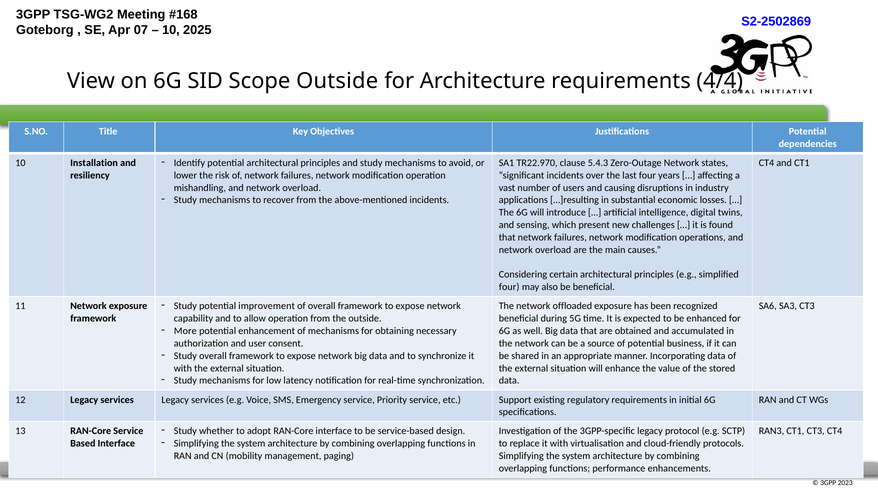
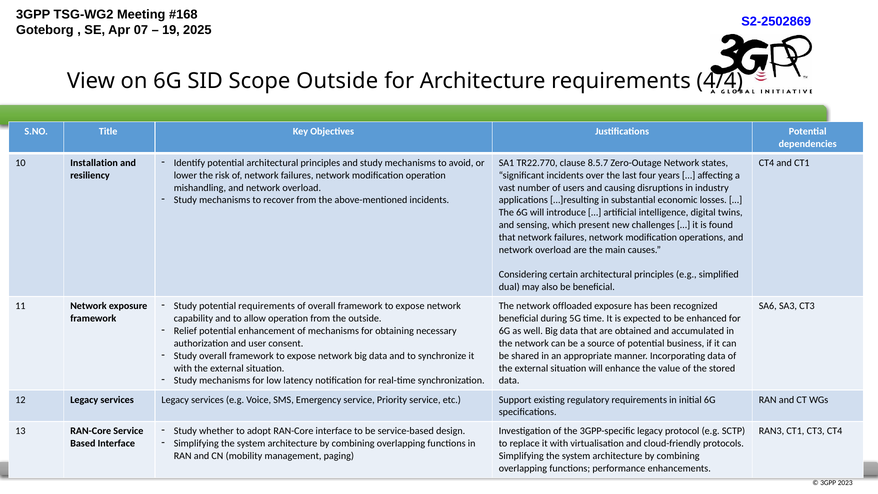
10: 10 -> 19 (171, 30)
TR22.970: TR22.970 -> TR22.770 (537, 163)
5.4.3: 5.4.3 -> 8.5.7 (598, 163)
four: four -> dual (509, 287)
potential improvement: improvement -> requirements (267, 306)
More: More -> Relief (185, 331)
